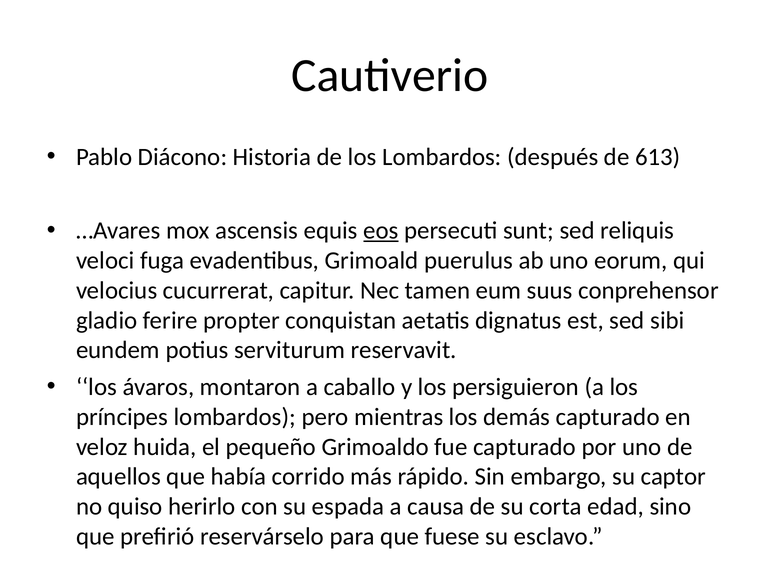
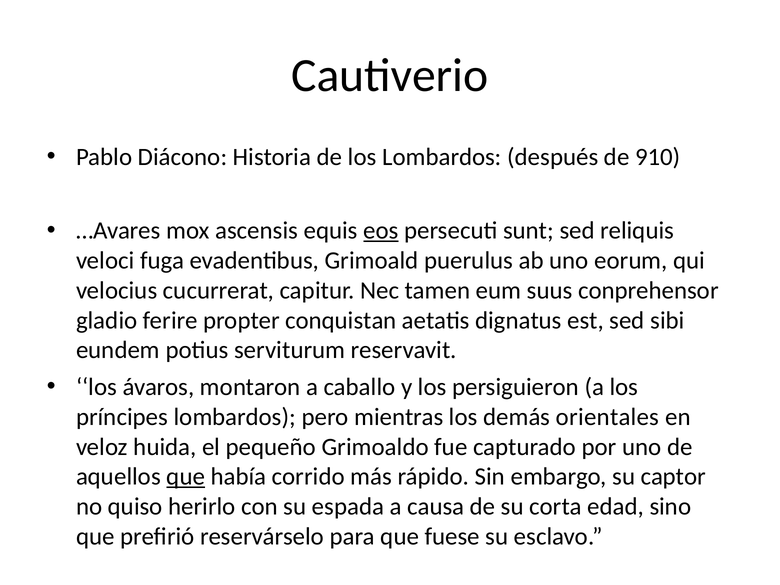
613: 613 -> 910 (658, 157)
demás capturado: capturado -> orientales (608, 417)
que underline: none -> present (186, 477)
